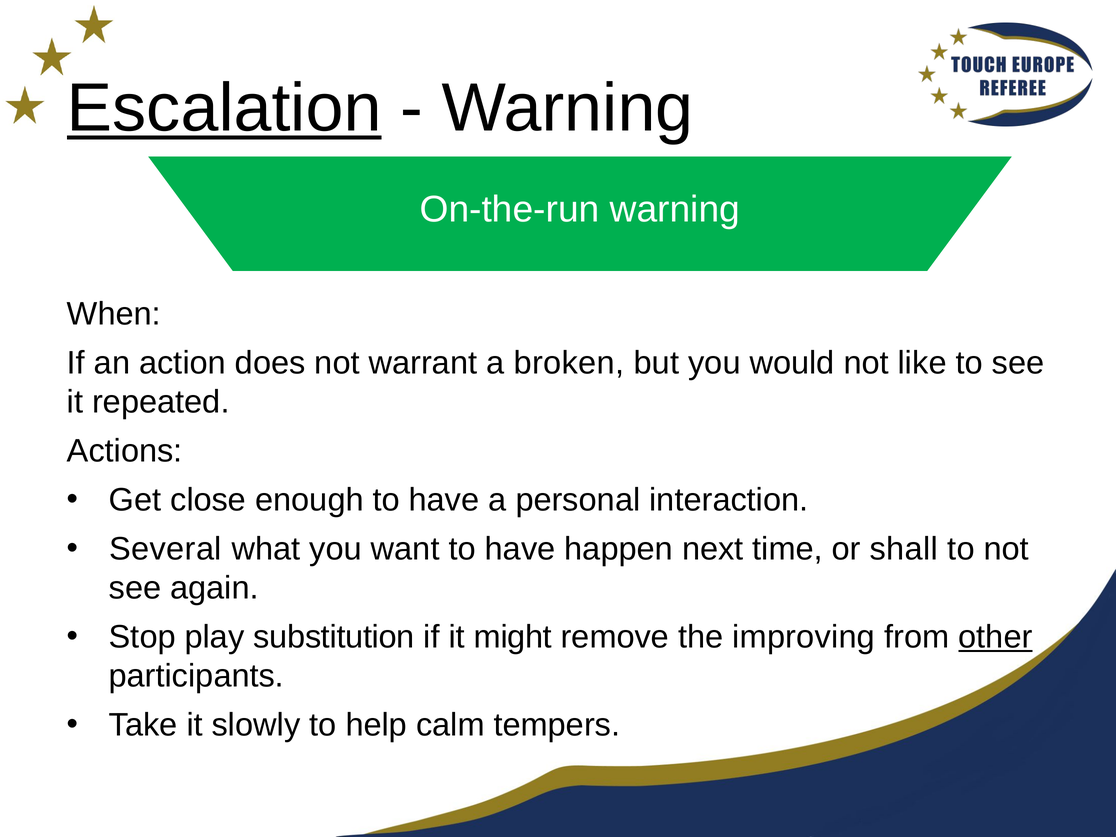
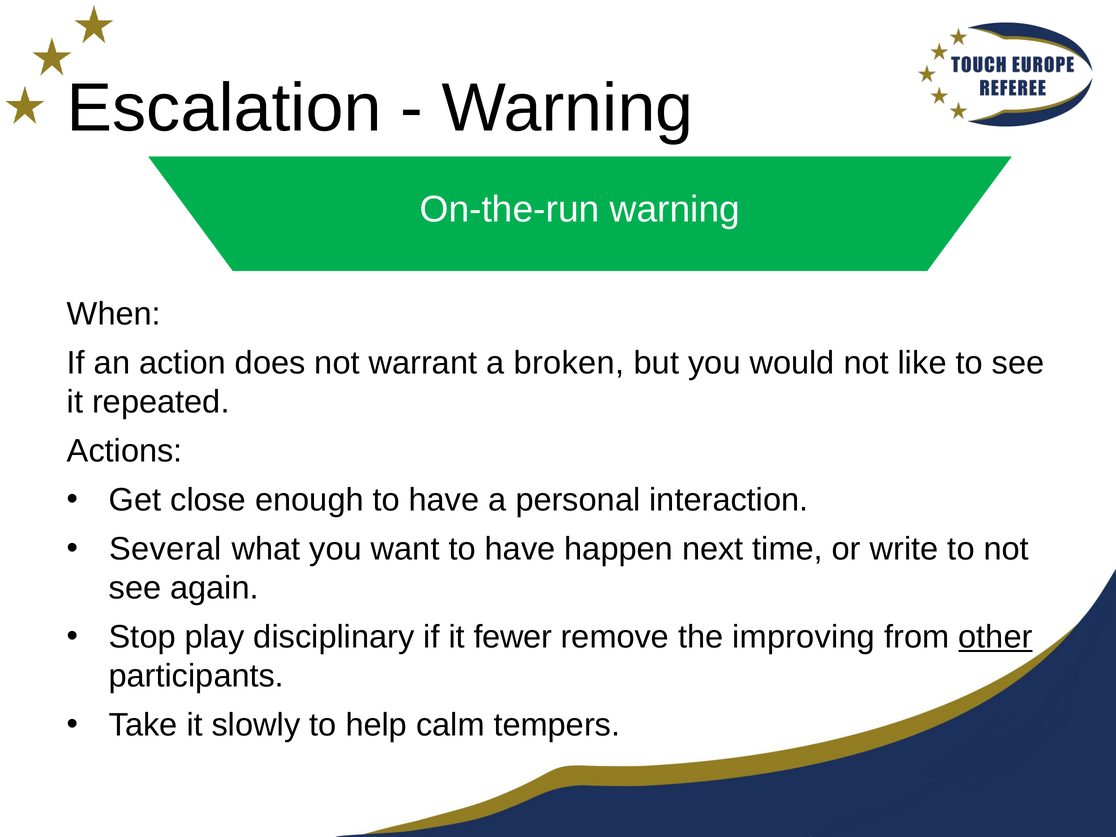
Escalation underline: present -> none (224, 108)
shall: shall -> write (904, 549)
substitution: substitution -> disciplinary (334, 637)
might: might -> fewer (513, 637)
